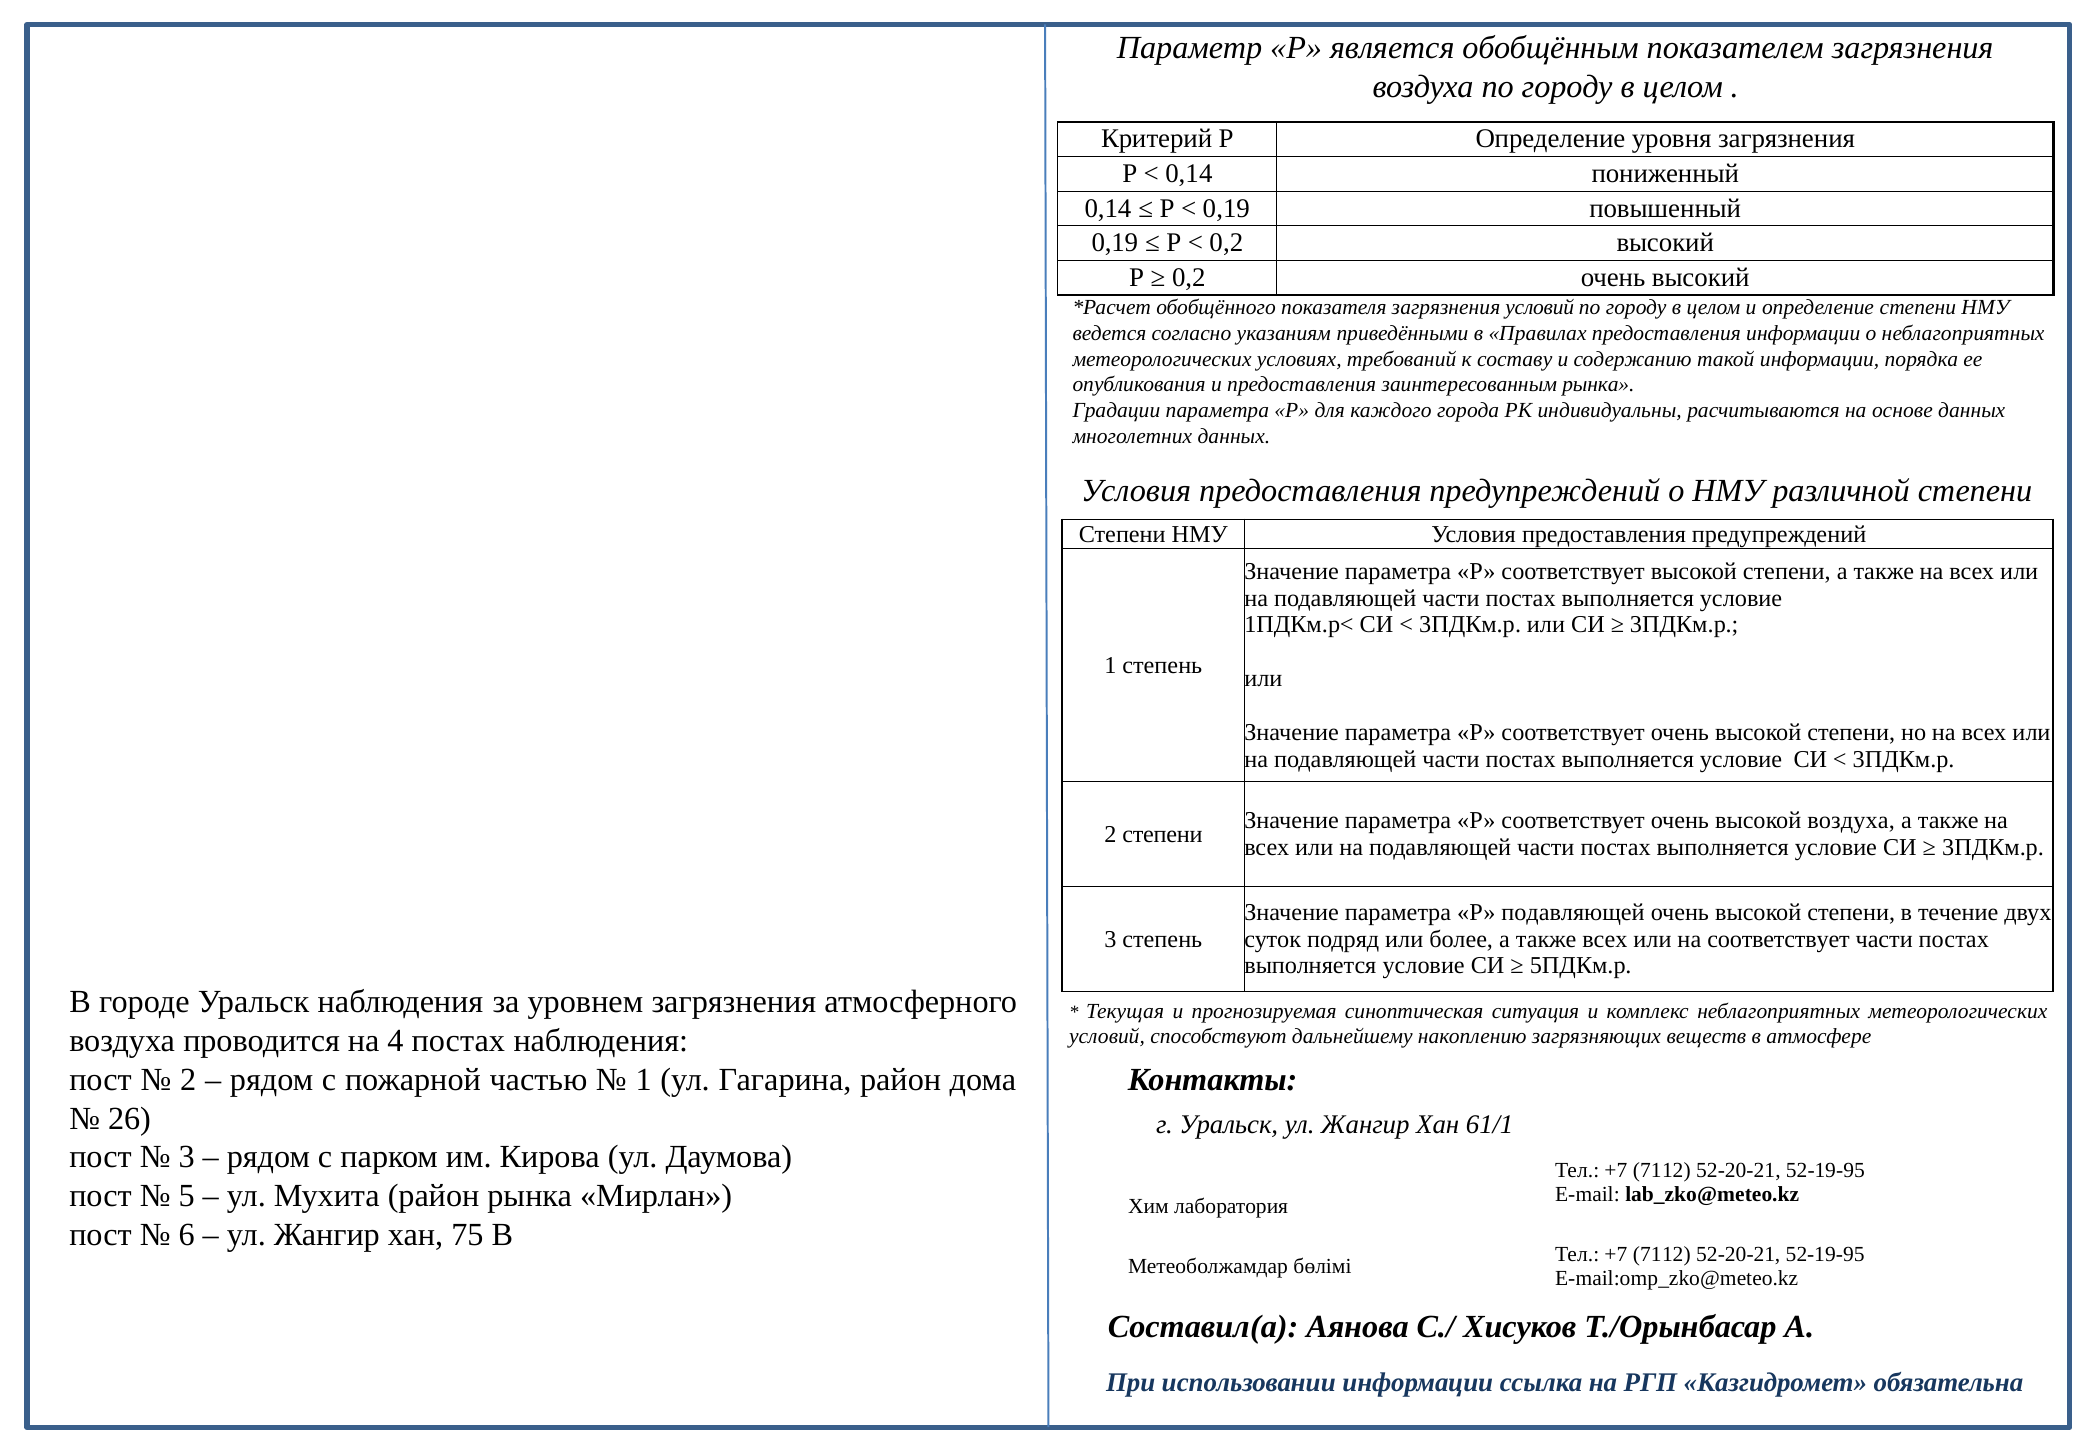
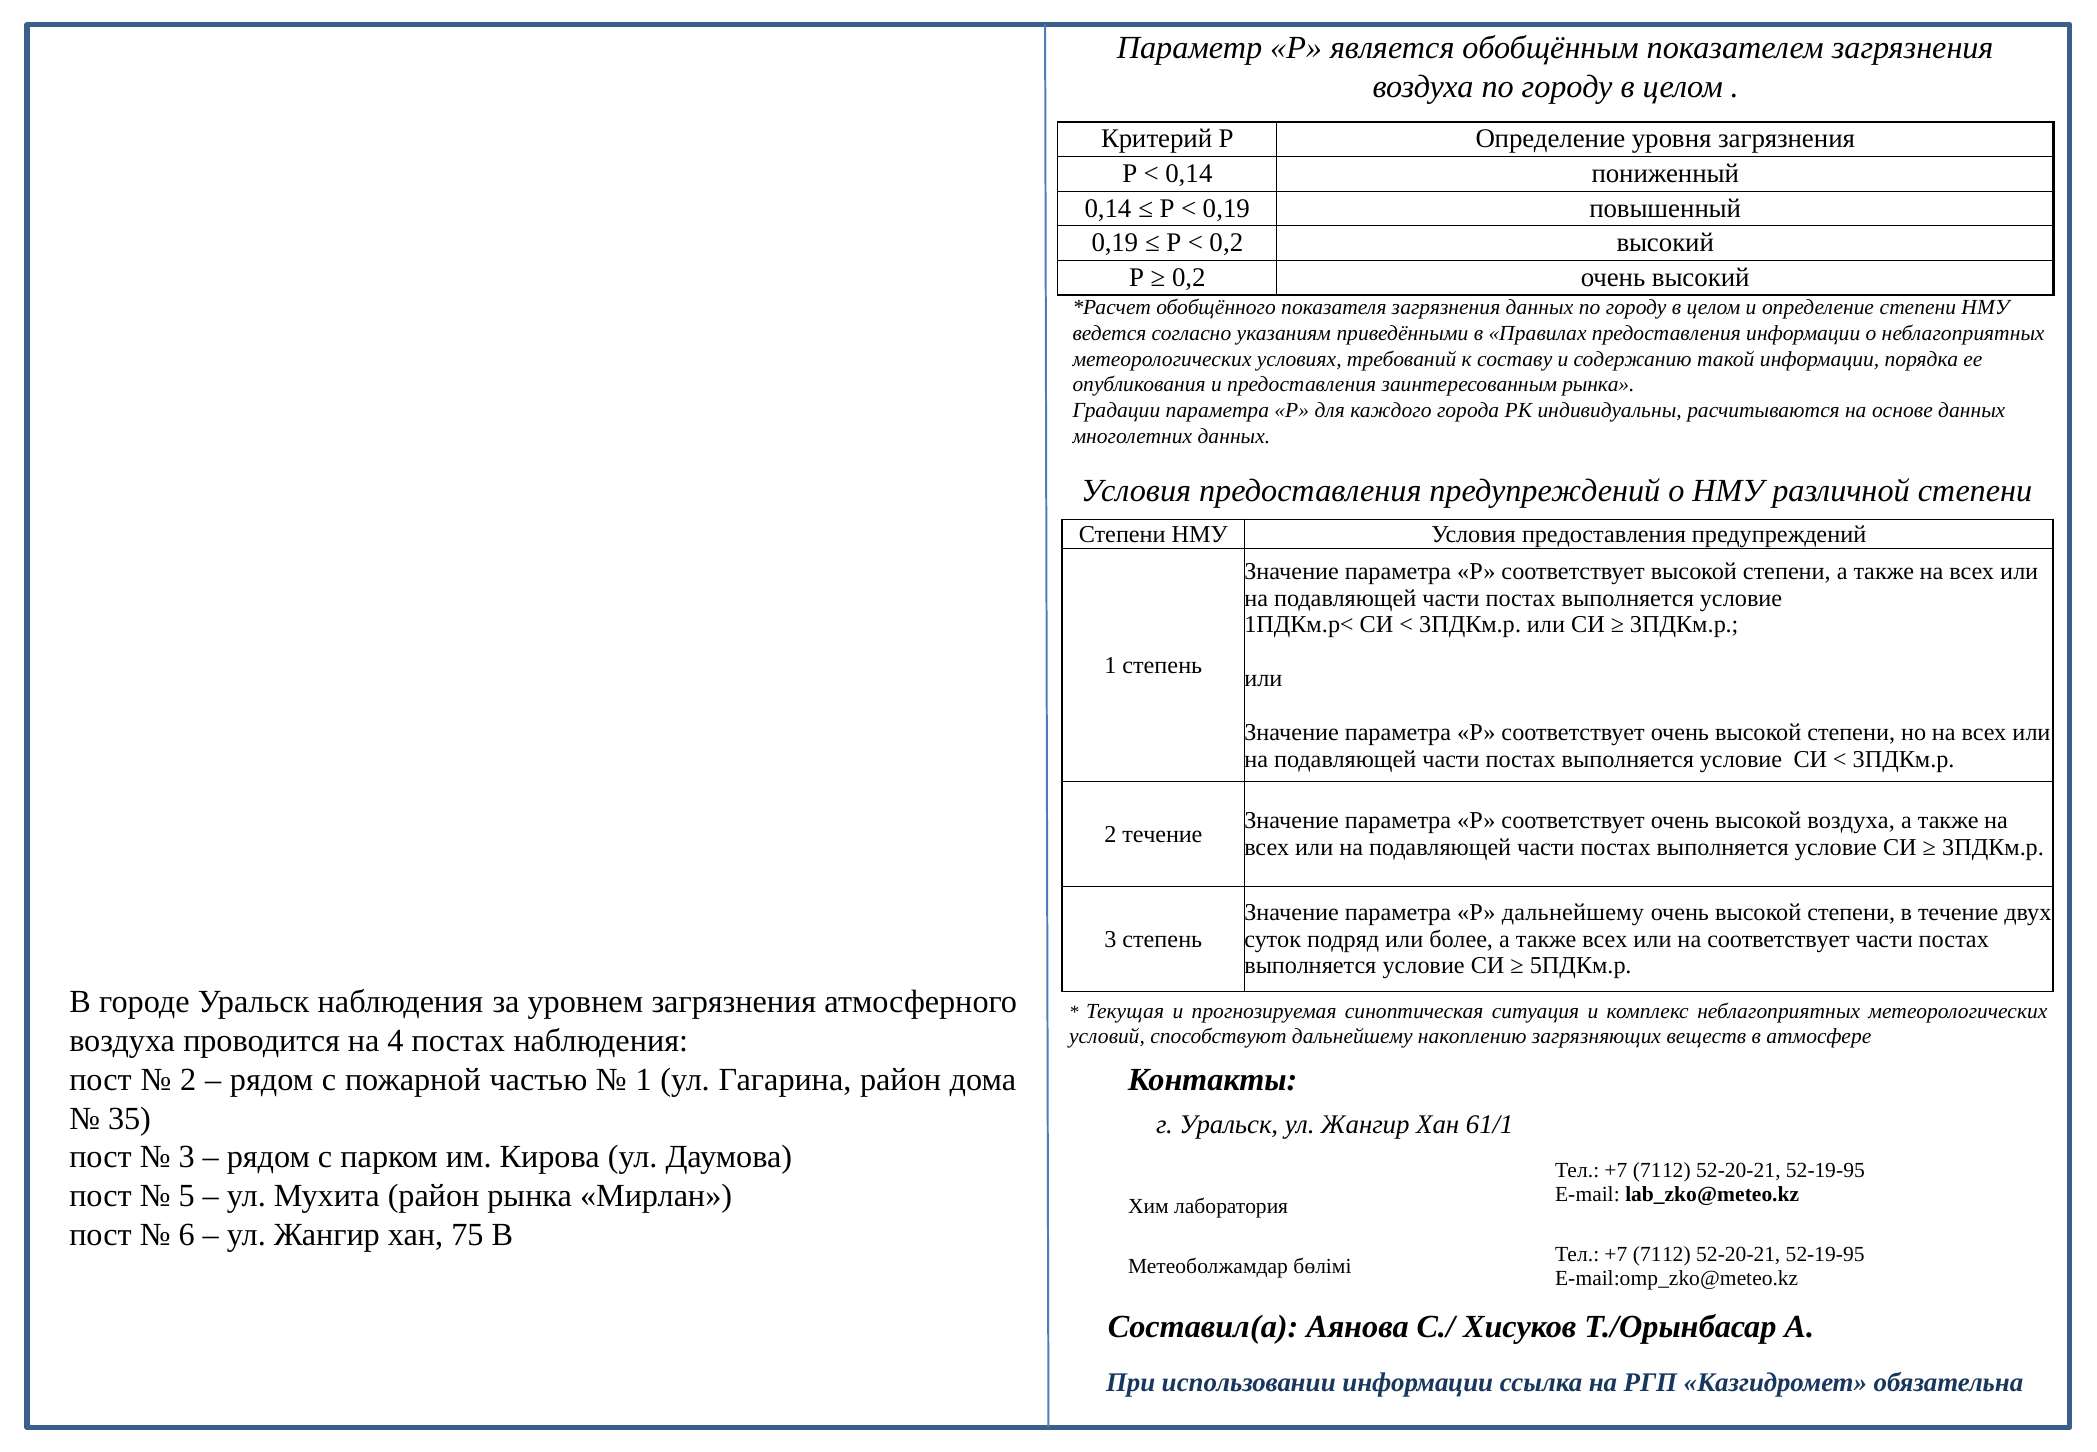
загрязнения условий: условий -> данных (1540, 307)
2 степени: степени -> течение (1162, 834)
Р подавляющей: подавляющей -> дальнейшему (1573, 912)
26: 26 -> 35 (129, 1118)
